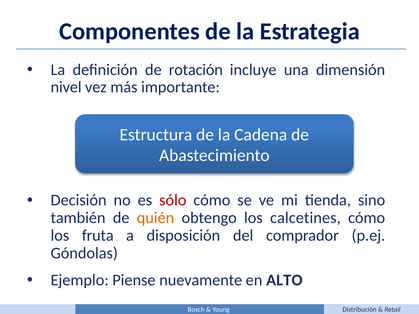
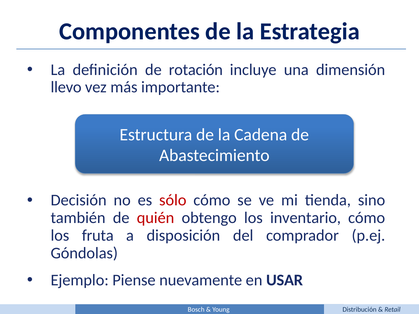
nivel: nivel -> llevo (66, 87)
quién colour: orange -> red (156, 218)
calcetines: calcetines -> inventario (306, 218)
ALTO: ALTO -> USAR (285, 280)
